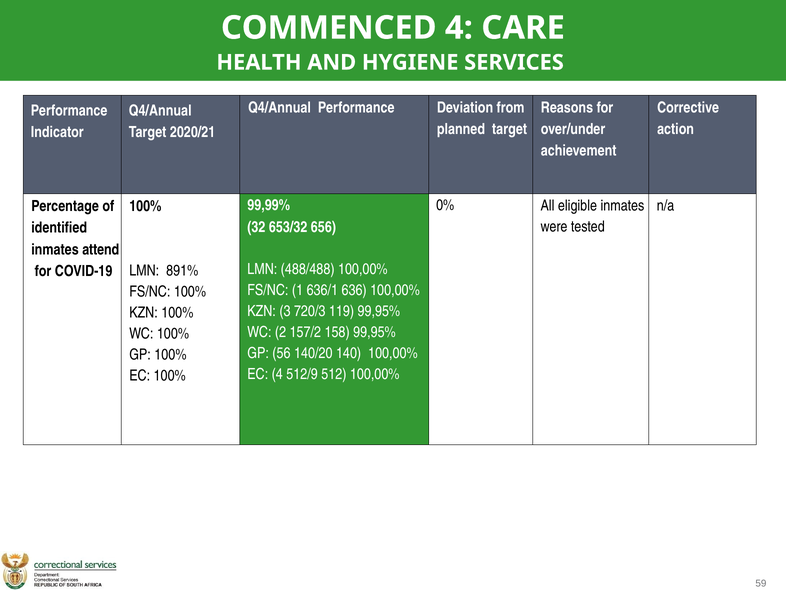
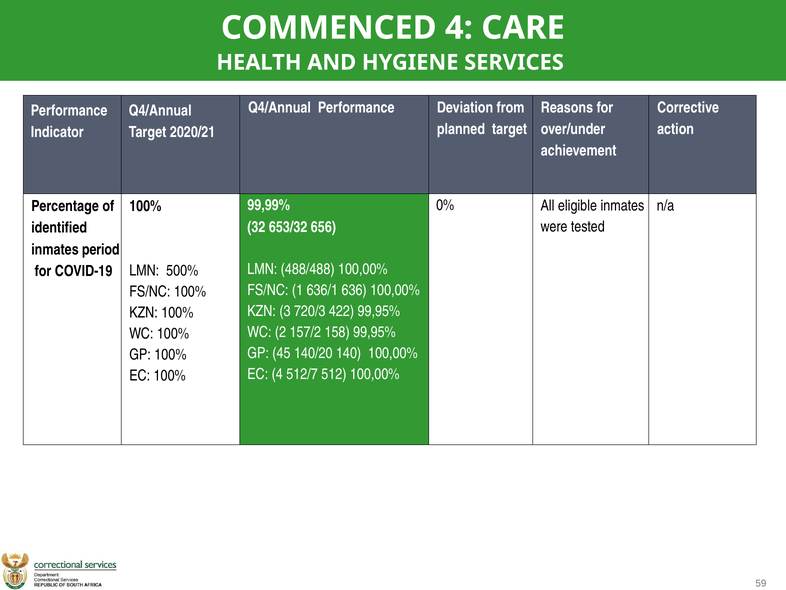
attend: attend -> period (101, 249)
891%: 891% -> 500% (182, 271)
119: 119 -> 422 (341, 311)
56: 56 -> 45 (281, 353)
512/9: 512/9 -> 512/7 (302, 374)
